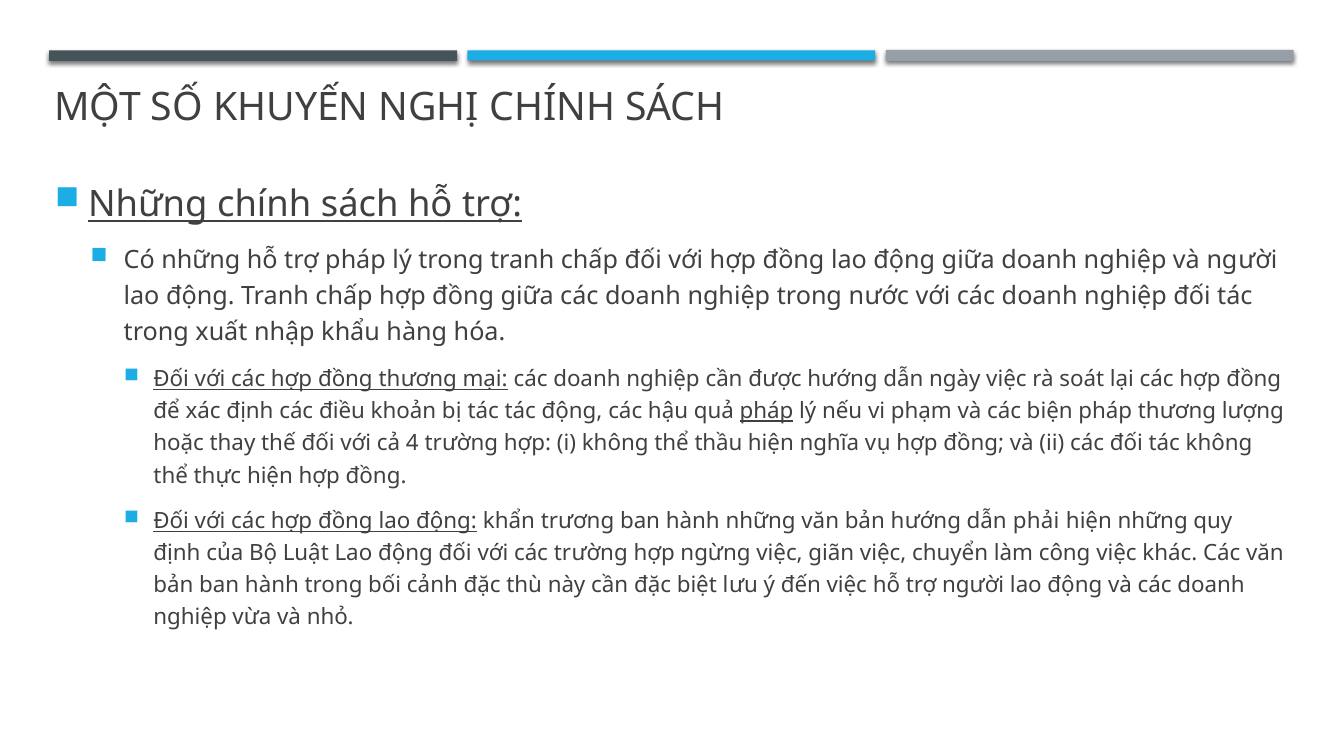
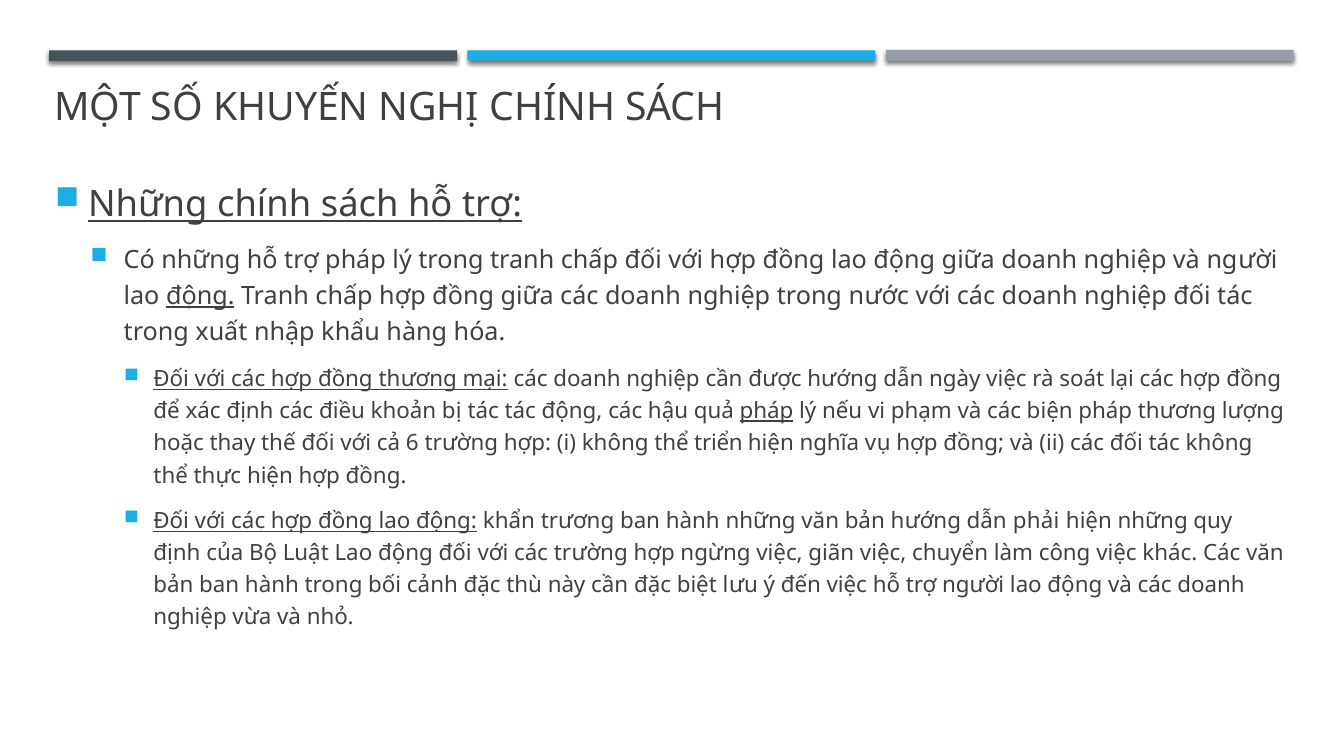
động underline: none -> present (200, 296)
4: 4 -> 6 (412, 443)
thầu: thầu -> triển (718, 443)
